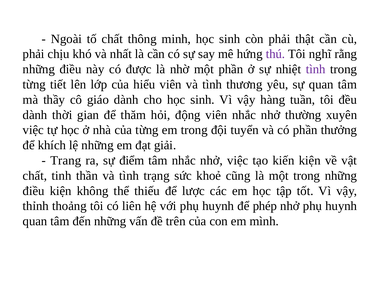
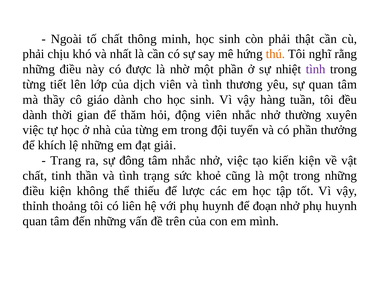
thú colour: purple -> orange (275, 54)
hiểu: hiểu -> dịch (144, 84)
điểm: điểm -> đông (132, 160)
phép: phép -> đoạn (265, 206)
